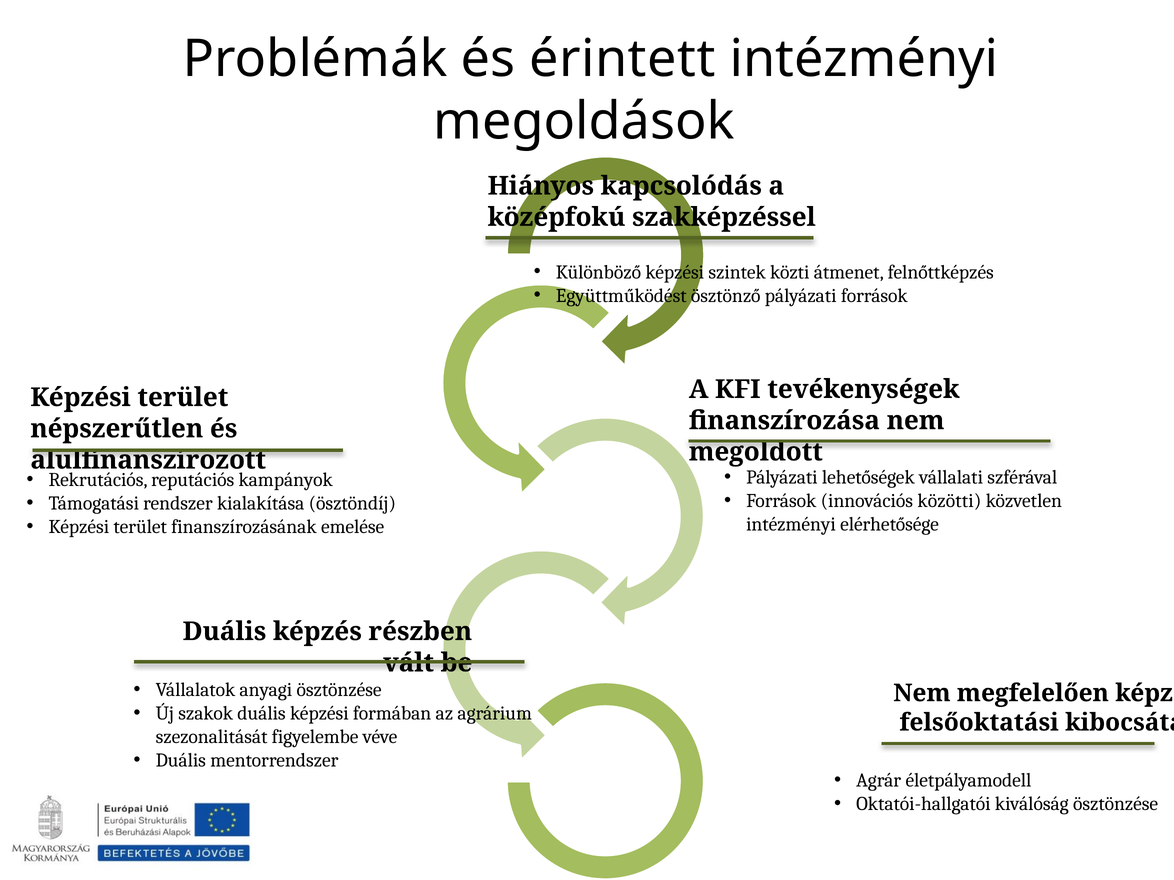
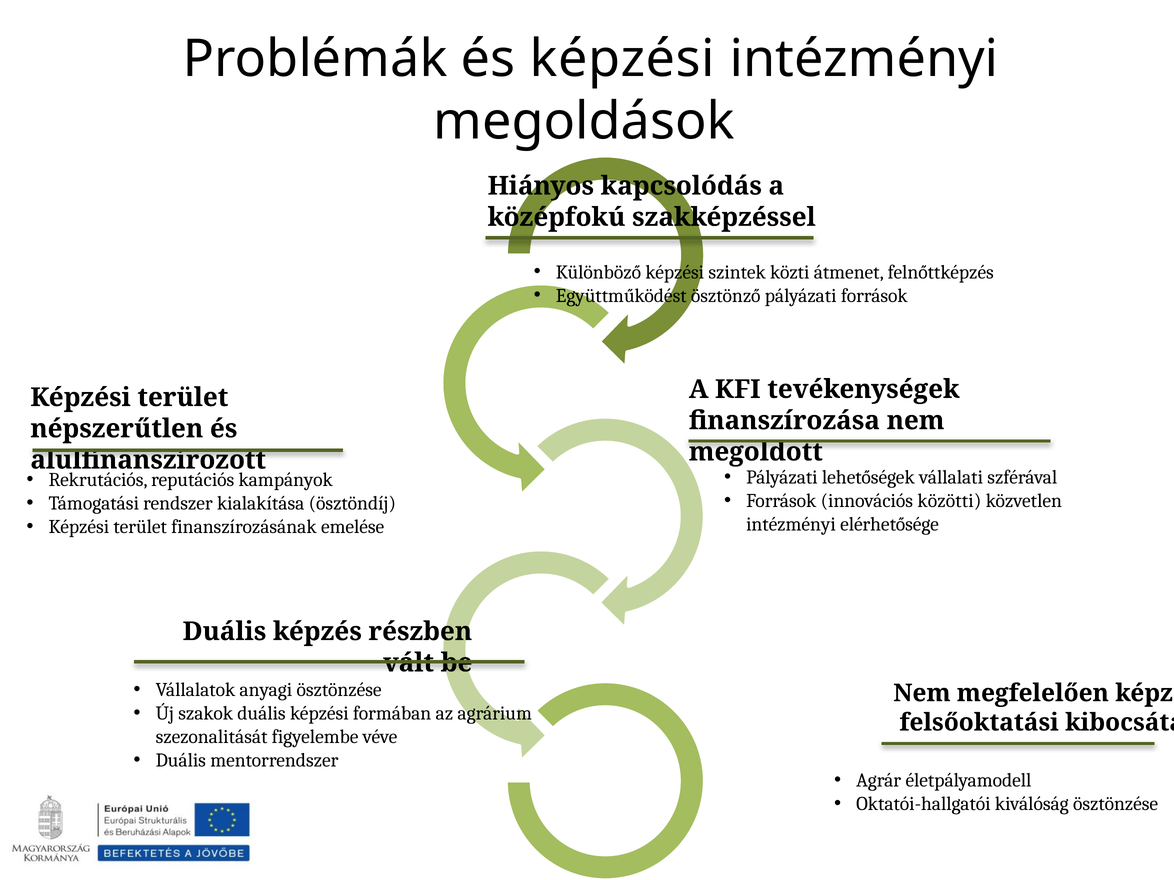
és érintett: érintett -> képzési (622, 59)
